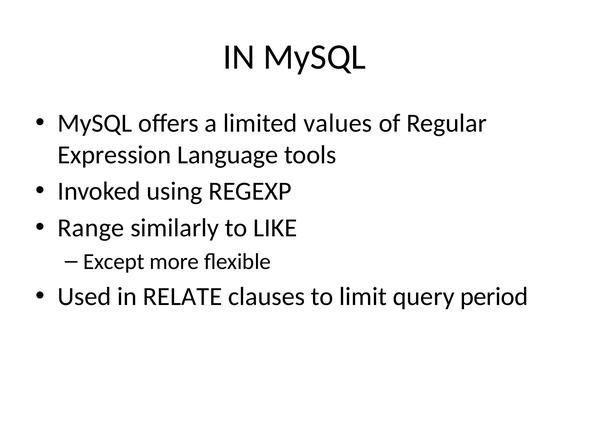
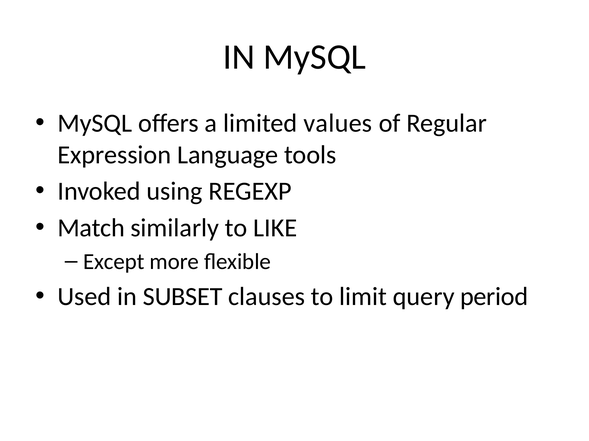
Range: Range -> Match (91, 228)
RELATE: RELATE -> SUBSET (183, 297)
